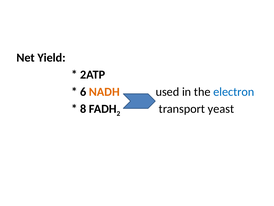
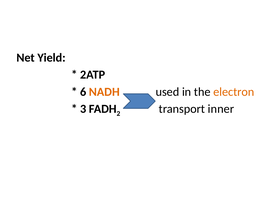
electron colour: blue -> orange (234, 92)
8: 8 -> 3 (83, 109)
yeast: yeast -> inner (221, 109)
